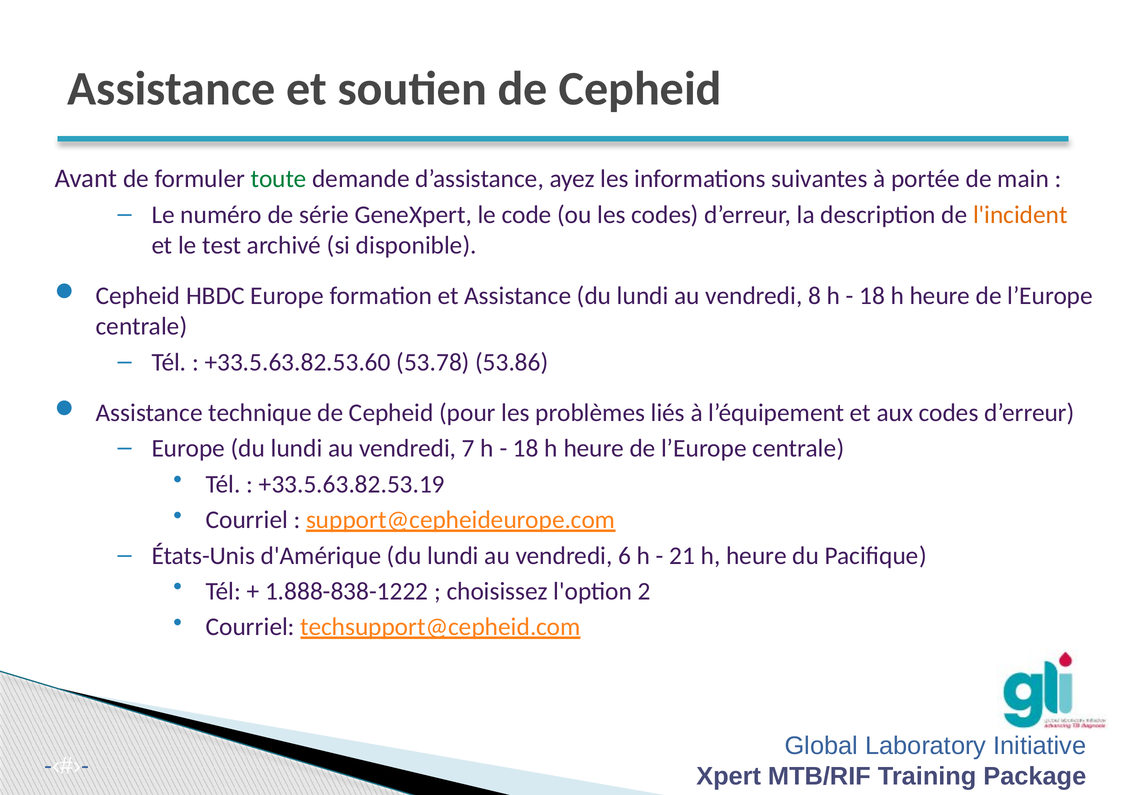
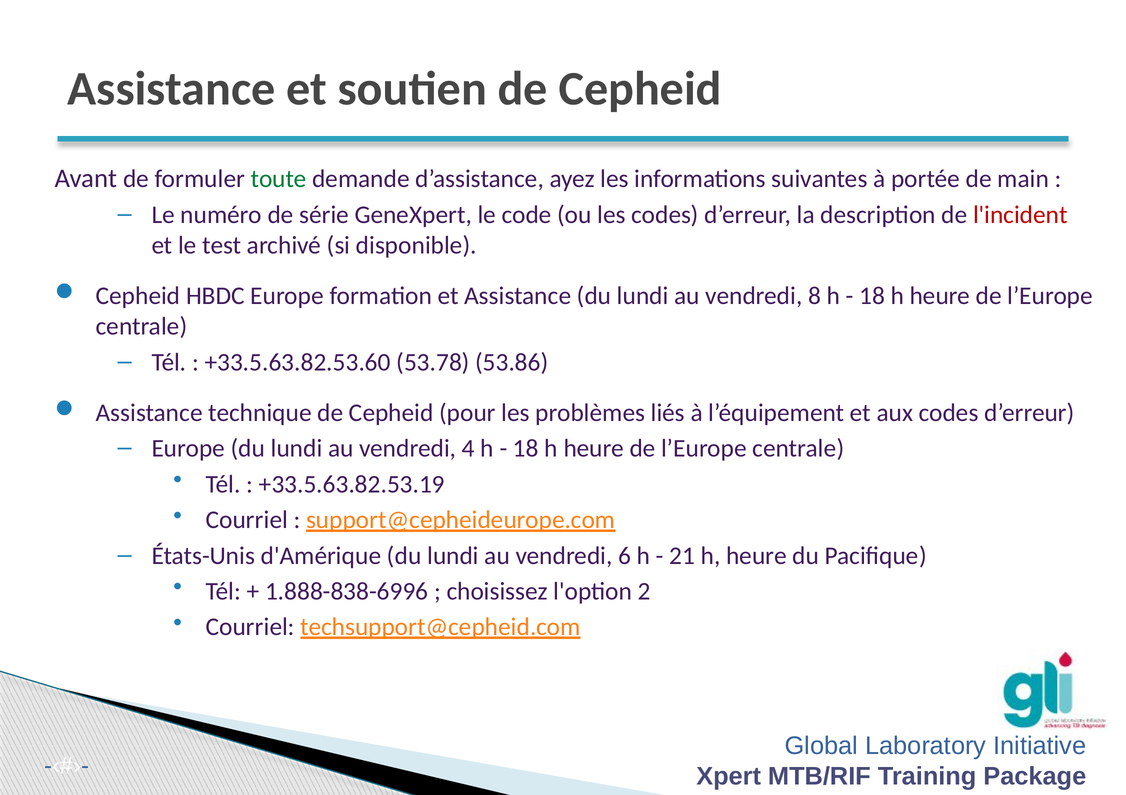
l'incident colour: orange -> red (1020, 215)
7: 7 -> 4 (468, 448)
1.888-838-1222: 1.888-838-1222 -> 1.888-838-6996 (347, 591)
